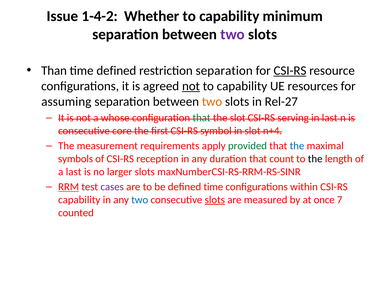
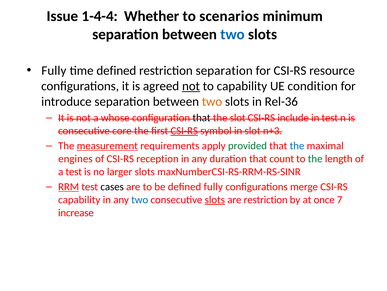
1-4-2: 1-4-2 -> 1-4-4 (100, 16)
Whether to capability: capability -> scenarios (229, 16)
two colour: purple -> blue (233, 34)
Than: Than -> Fully (54, 70)
CSI-RS underline: present -> none (290, 70)
resources: resources -> condition (313, 86)
assuming: assuming -> introduce (66, 101)
Rel-27: Rel-27 -> Rel-36 (281, 101)
that colour: green -> black (202, 118)
serving: serving -> include (293, 118)
in last: last -> test (330, 118)
CSI-RS underline: none -> present (184, 130)
n+4: n+4 -> n+3 (273, 130)
measurement underline: none -> present (107, 145)
symbols: symbols -> engines (75, 158)
the colour: black -> green (315, 158)
a last: last -> test (74, 171)
cases colour: purple -> black (112, 186)
defined time: time -> fully (213, 186)
within: within -> merge (304, 186)
are measured: measured -> restriction (266, 199)
counted: counted -> increase (76, 212)
